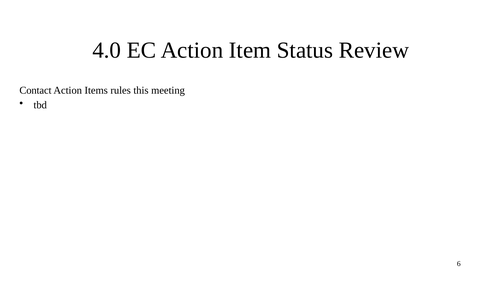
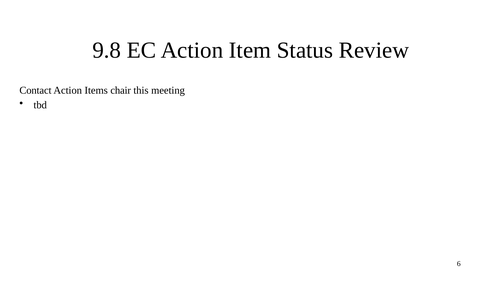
4.0: 4.0 -> 9.8 (107, 50)
rules: rules -> chair (121, 90)
